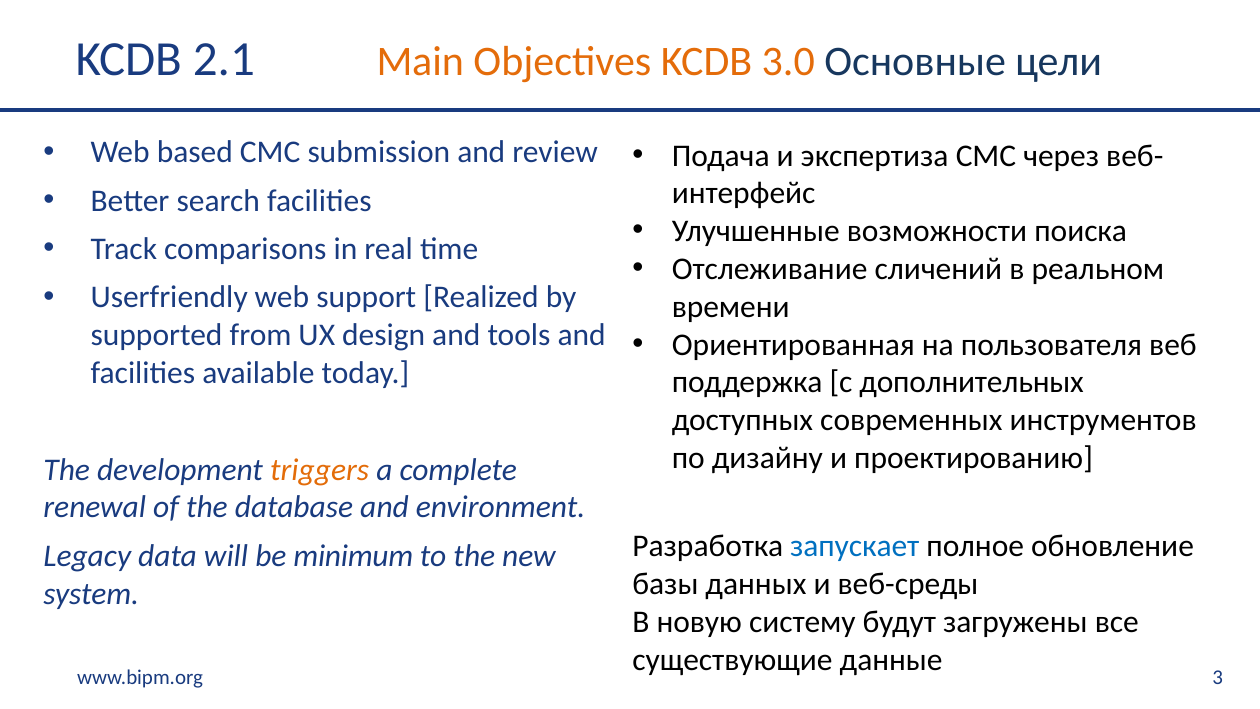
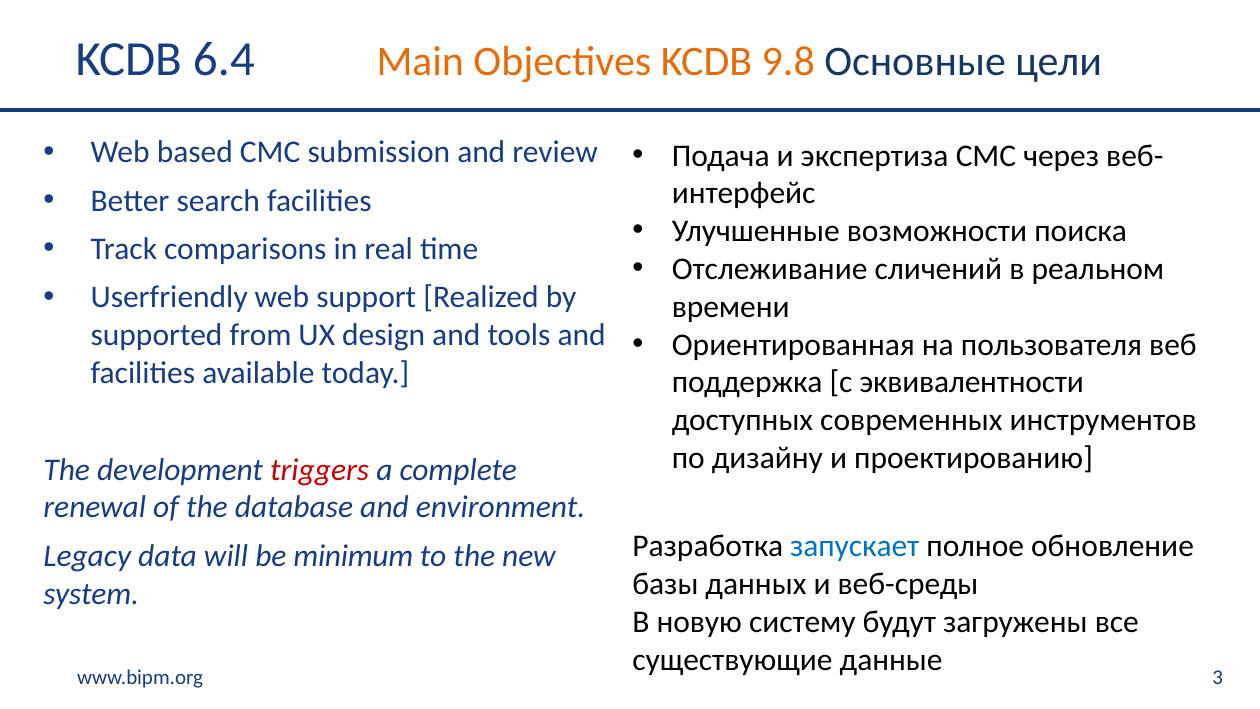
2.1: 2.1 -> 6.4 (224, 59)
3.0: 3.0 -> 9.8 (788, 62)
дополнительных: дополнительных -> эквивалентности (972, 382)
triggers colour: orange -> red (320, 470)
